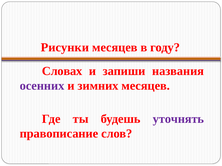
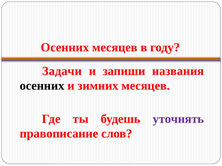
Рисунки: Рисунки -> Осенних (65, 47)
Словах: Словах -> Задачи (62, 71)
осенних colour: purple -> black (42, 86)
